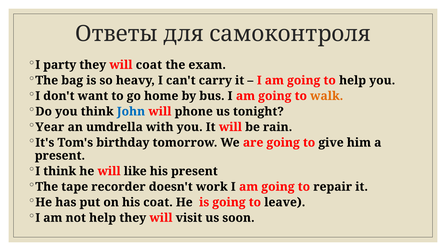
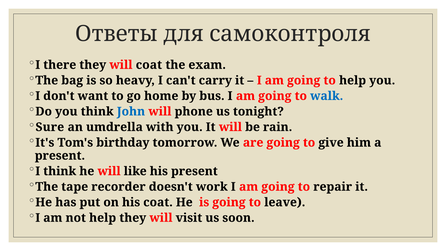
party: party -> there (60, 65)
walk colour: orange -> blue (327, 96)
Year: Year -> Sure (50, 127)
